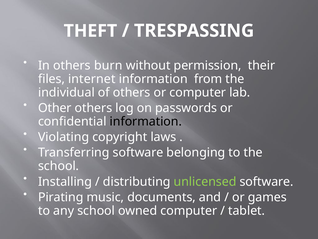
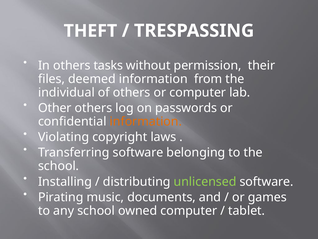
burn: burn -> tasks (108, 66)
internet: internet -> deemed (92, 79)
information colour: black -> orange (146, 121)
